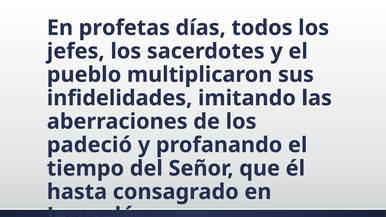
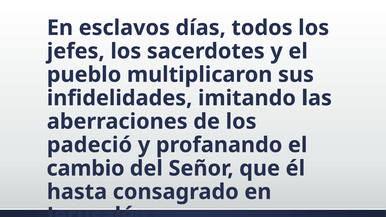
profetas: profetas -> esclavos (124, 28)
tiempo: tiempo -> cambio (86, 169)
